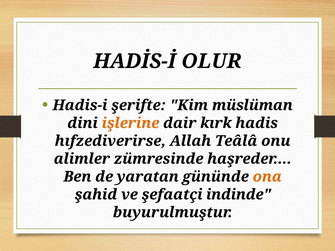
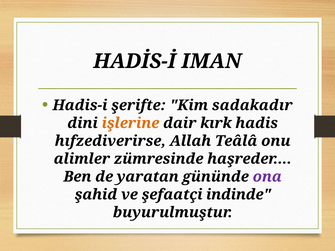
OLUR: OLUR -> IMAN (211, 61)
müslüman: müslüman -> sadakadır (252, 105)
ona colour: orange -> purple (267, 177)
